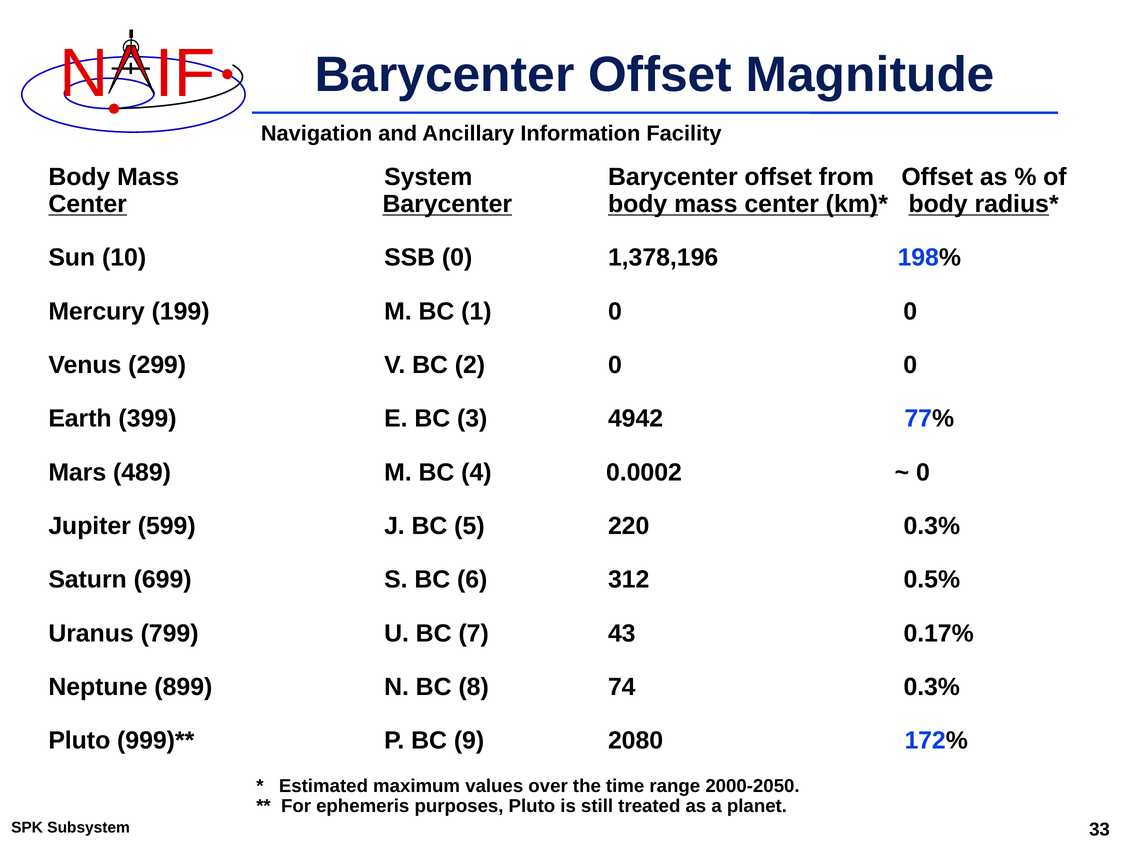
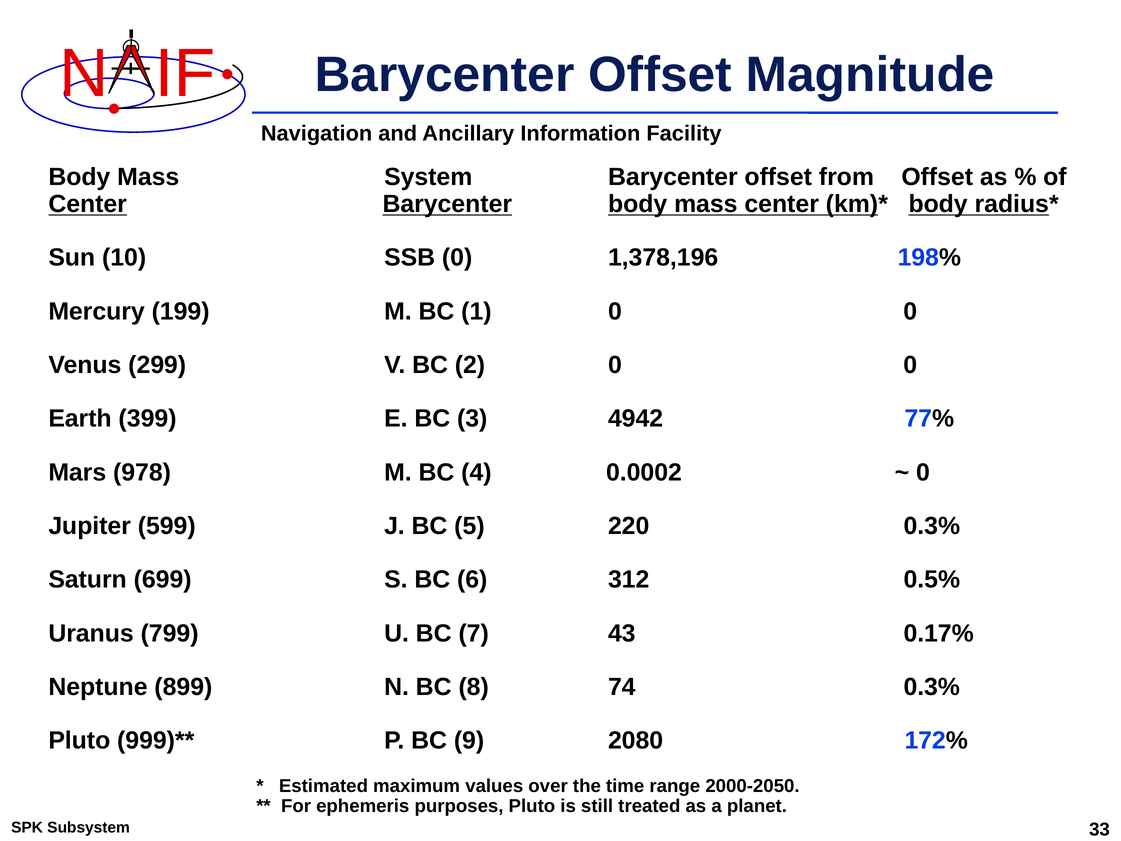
489: 489 -> 978 (142, 472)
